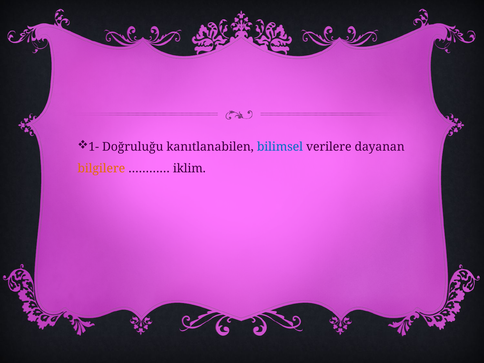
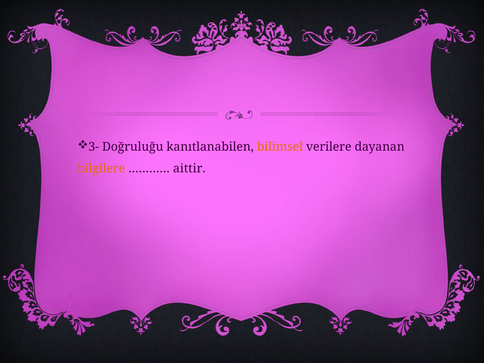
1-: 1- -> 3- (94, 147)
bilimsel colour: blue -> orange (280, 147)
iklim: iklim -> aittir (189, 169)
